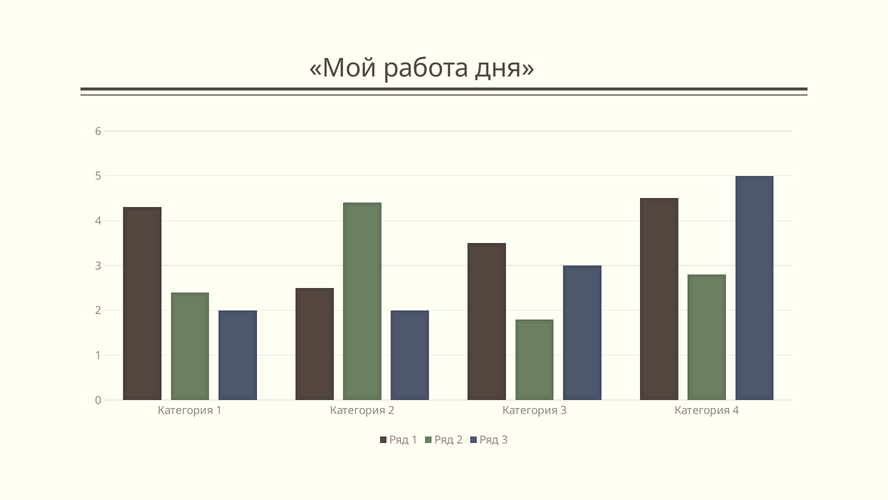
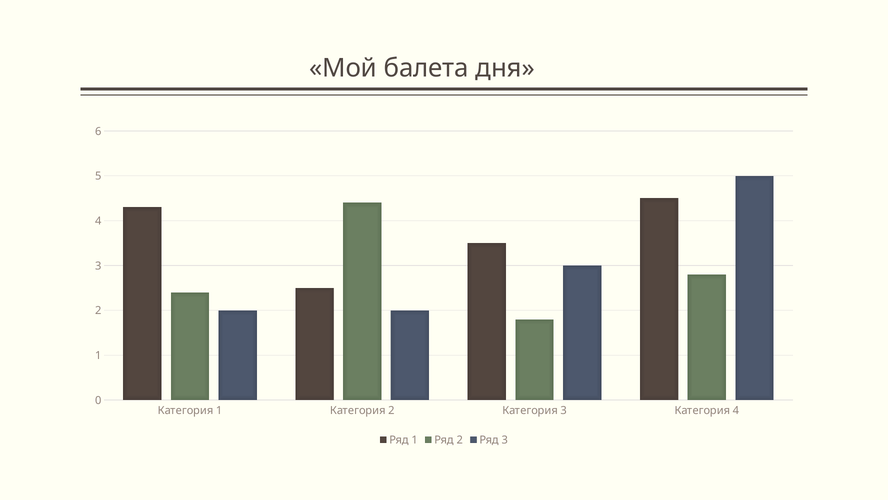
работа: работа -> балета (426, 68)
